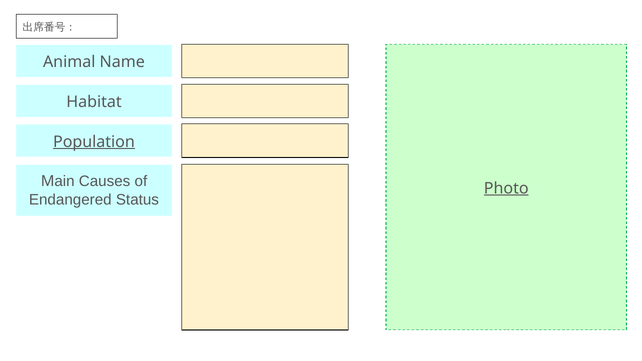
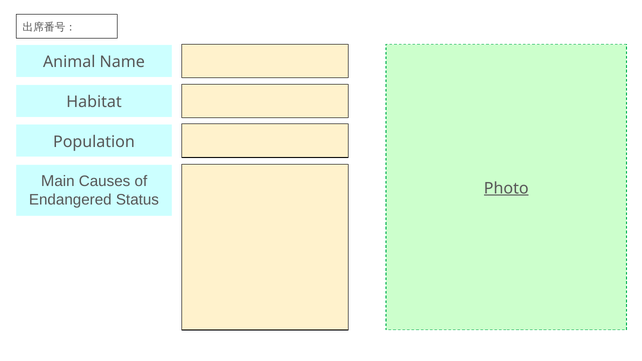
Population underline: present -> none (94, 142)
